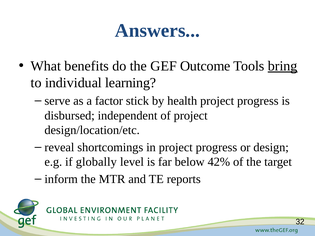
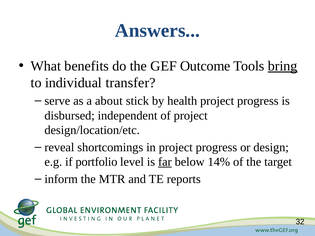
learning: learning -> transfer (131, 83)
factor: factor -> about (109, 101)
globally: globally -> portfolio (96, 162)
far underline: none -> present (165, 162)
42%: 42% -> 14% (219, 162)
